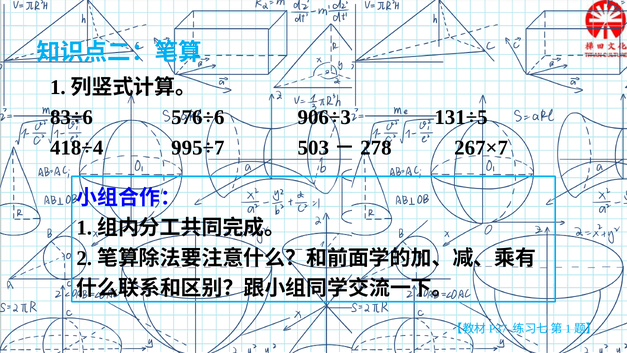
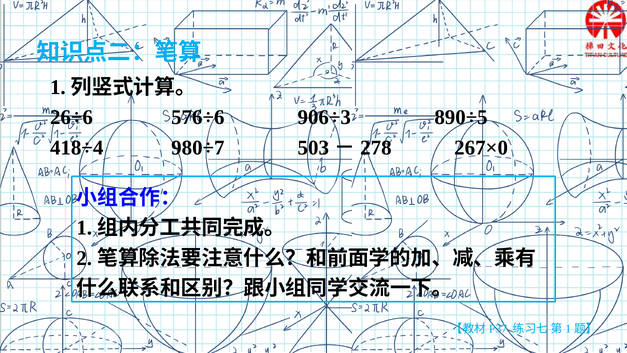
83÷6: 83÷6 -> 26÷6 (71, 117)
131÷5: 131÷5 -> 890÷5 (461, 117)
995÷7: 995÷7 -> 980÷7 (198, 148)
267×7: 267×7 -> 267×0 (481, 148)
